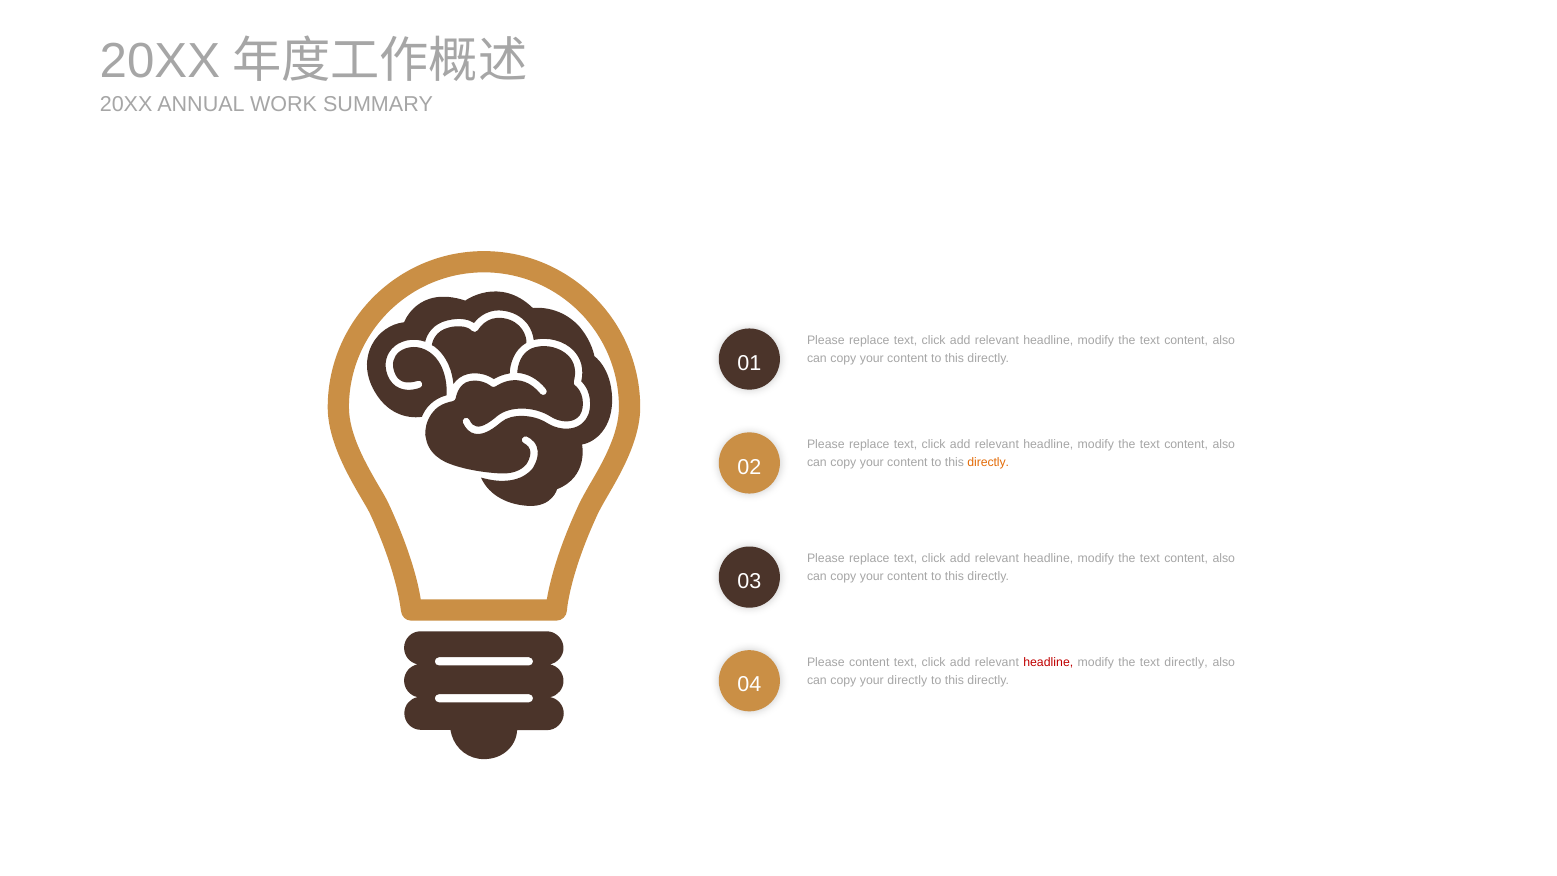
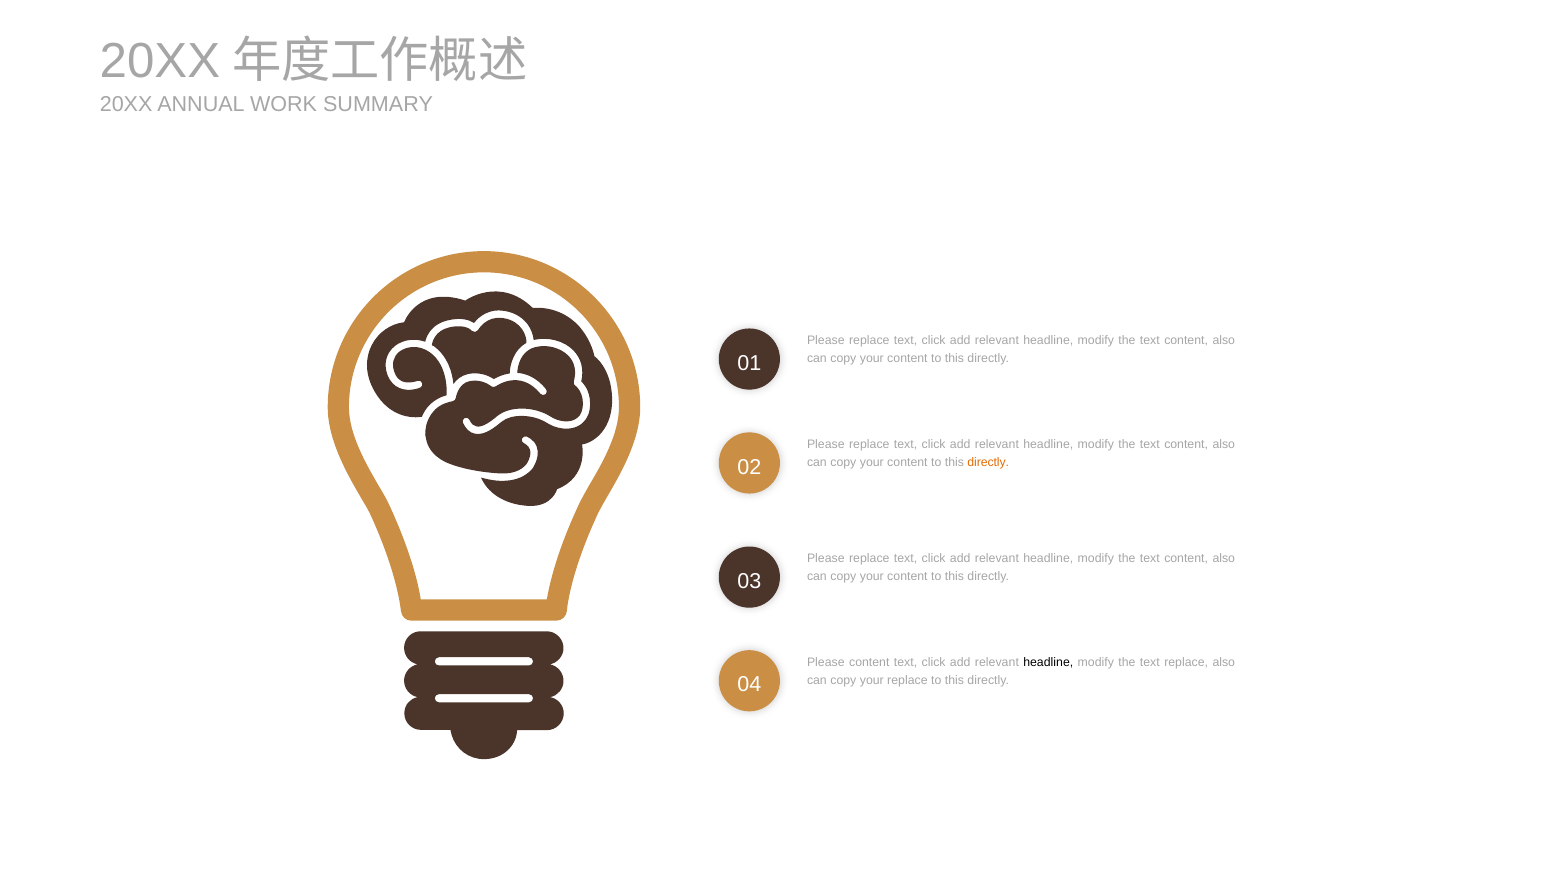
headline colour: red -> black (1048, 662)
text directly: directly -> replace (1186, 662)
your directly: directly -> replace (907, 680)
